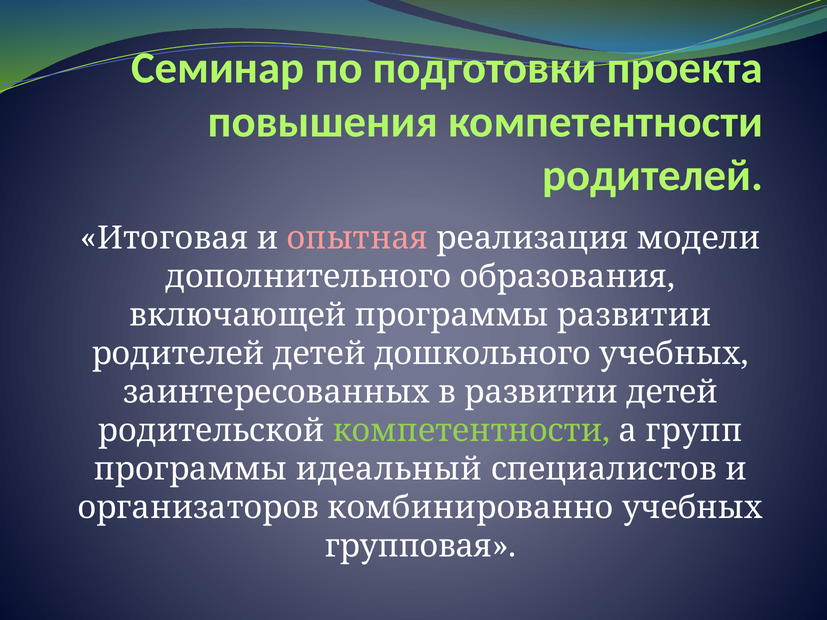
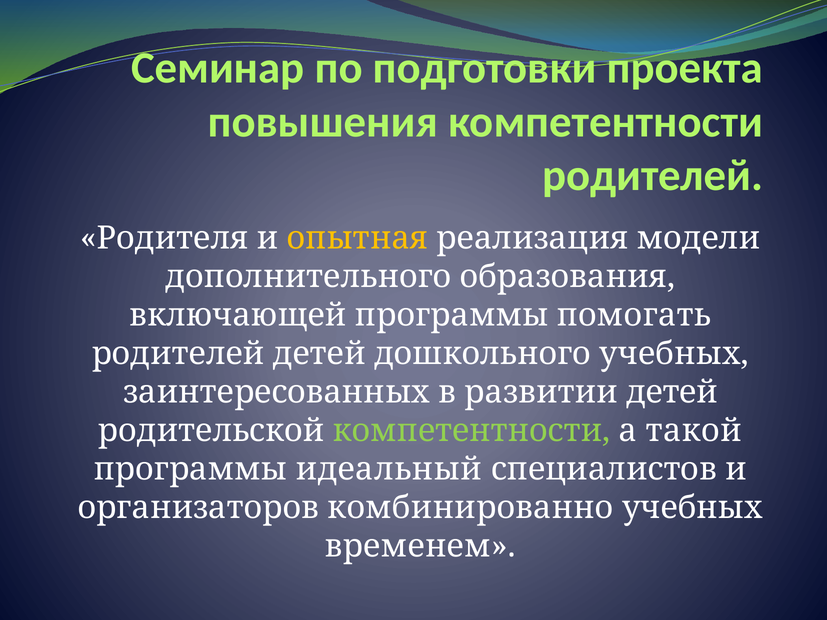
Итоговая: Итоговая -> Родителя (164, 238)
опытная colour: pink -> yellow (358, 238)
программы развитии: развитии -> помогать (634, 315)
групп: групп -> такой (694, 431)
групповая: групповая -> временем (420, 546)
